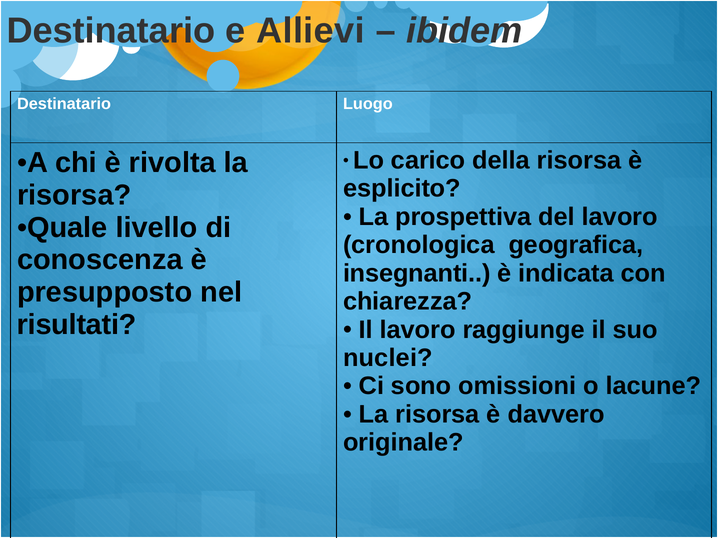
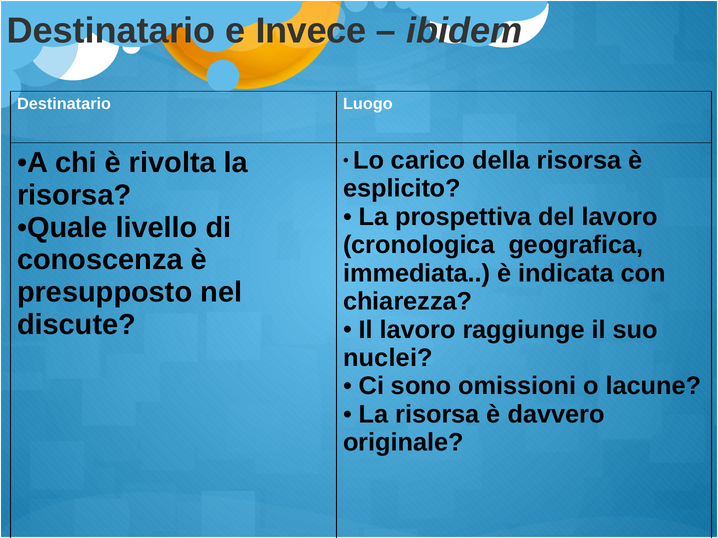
Allievi: Allievi -> Invece (311, 31)
insegnanti: insegnanti -> immediata (417, 273)
risultati: risultati -> discute (77, 325)
